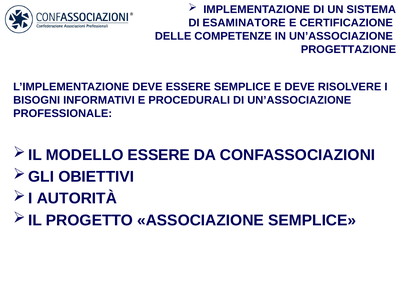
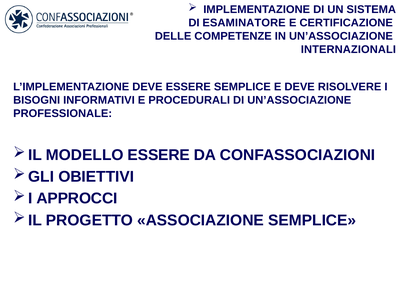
PROGETTAZIONE: PROGETTAZIONE -> INTERNAZIONALI (348, 49)
AUTORITÀ: AUTORITÀ -> APPROCCI (77, 198)
